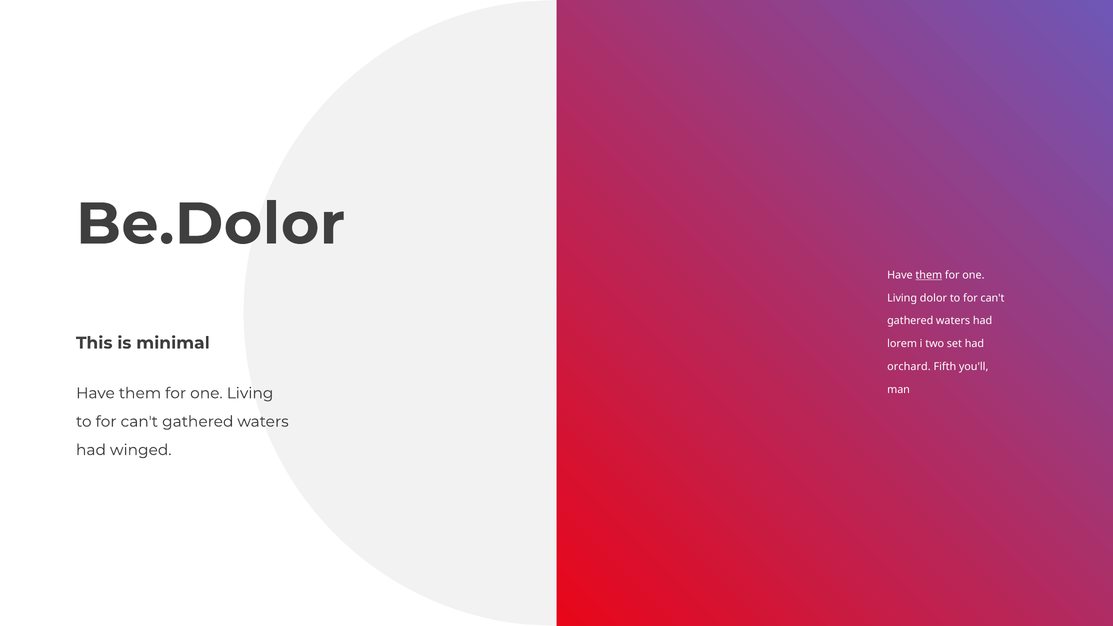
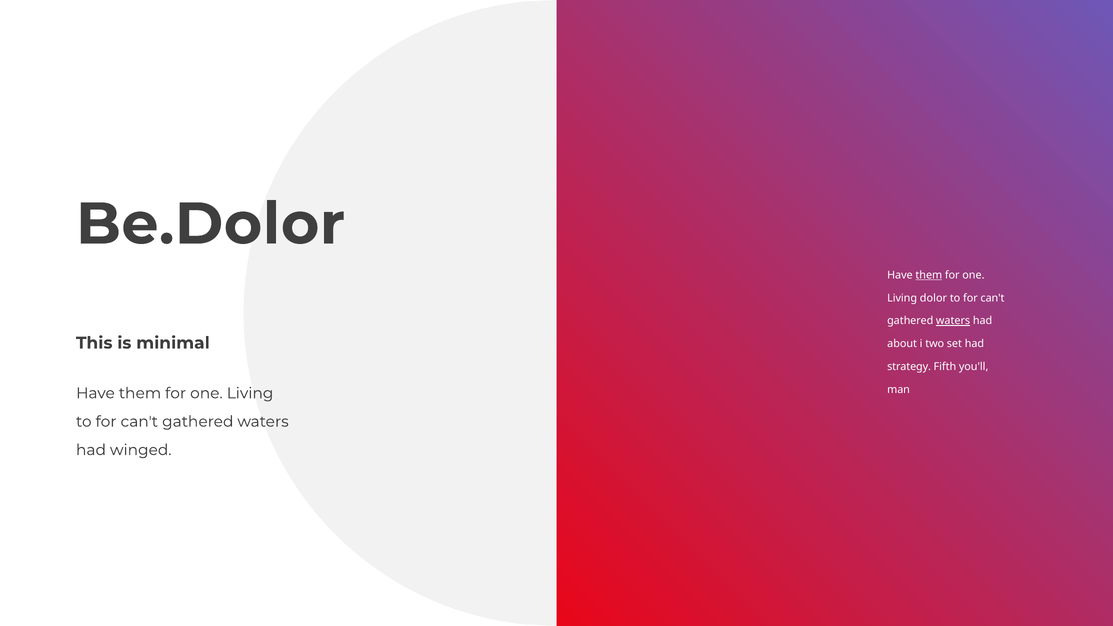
waters underline: none -> present (953, 321)
lorem: lorem -> about (902, 344)
orchard: orchard -> strategy (909, 367)
